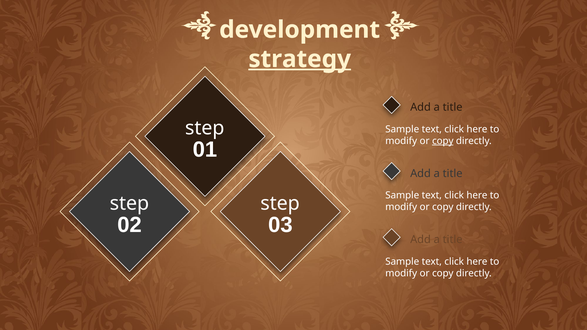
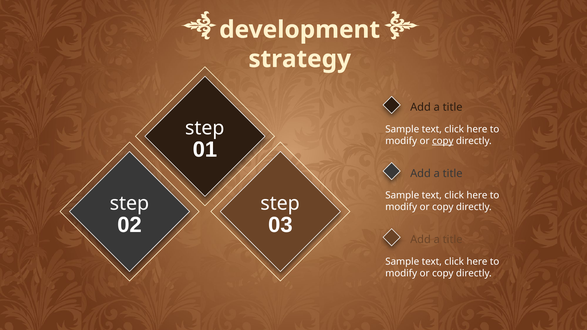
strategy underline: present -> none (300, 59)
